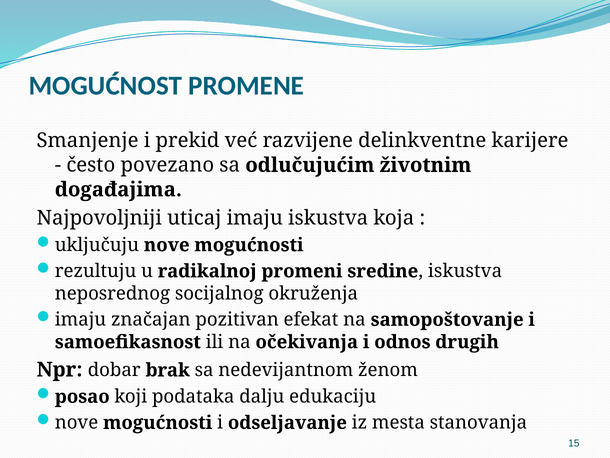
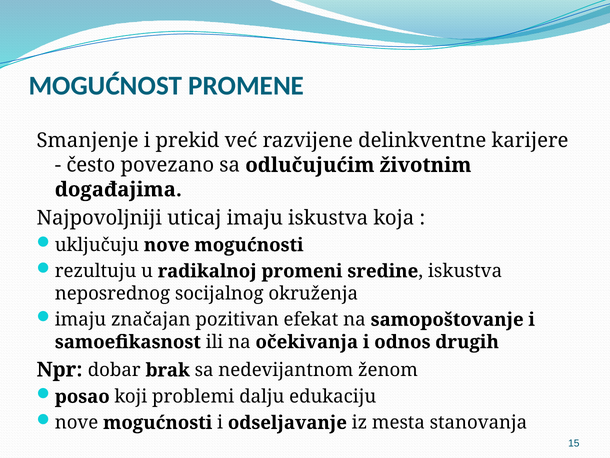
podataka: podataka -> problemi (193, 396)
